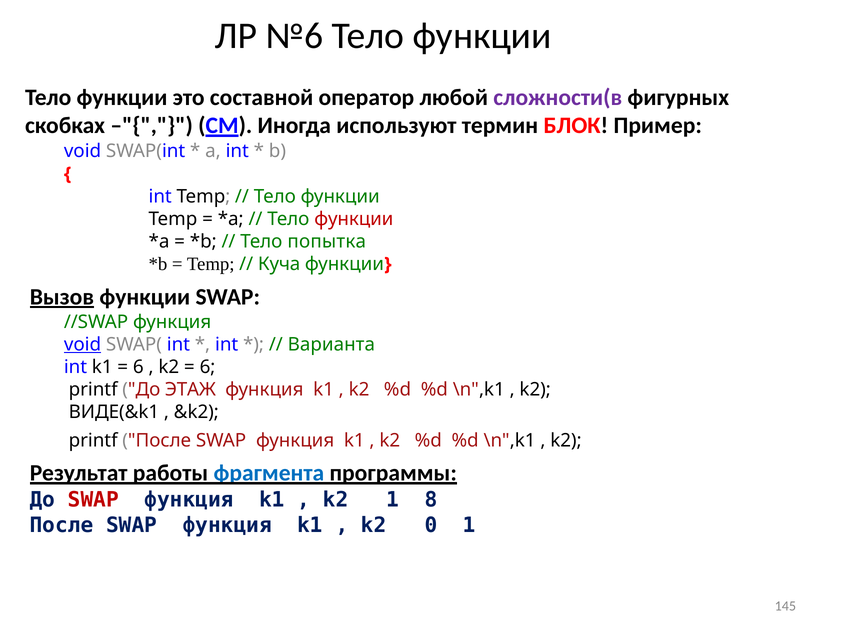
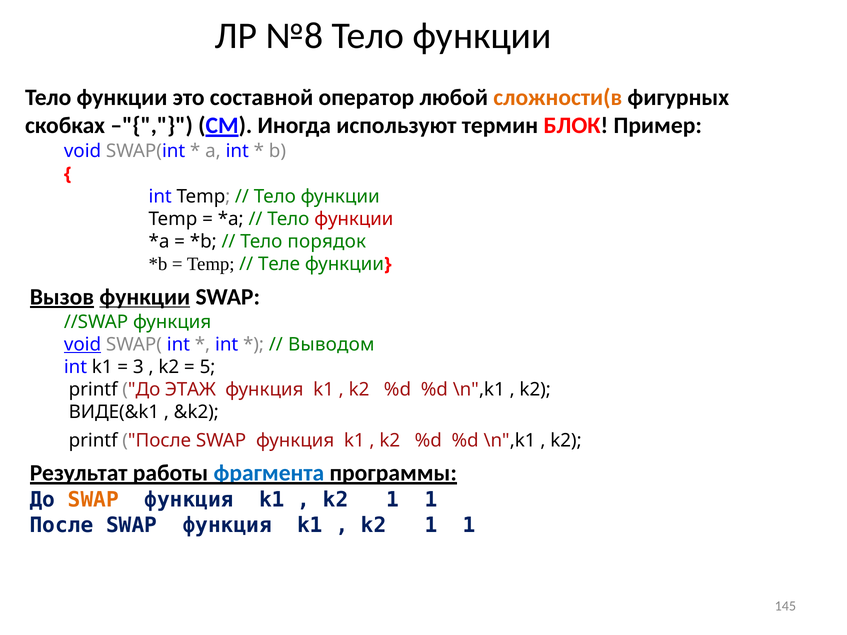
№6: №6 -> №8 (295, 36)
сложности(в colour: purple -> orange (558, 97)
попытка: попытка -> порядок (327, 242)
Куча: Куча -> Теле (279, 264)
функции underline: none -> present (145, 297)
Варианта: Варианта -> Выводом (331, 345)
6: 6 -> 3 (138, 367)
6: 6 -> 5 (208, 367)
SWAP colour: red -> orange (93, 500)
8: 8 -> 1 (431, 500)
0: 0 -> 1 (431, 525)
